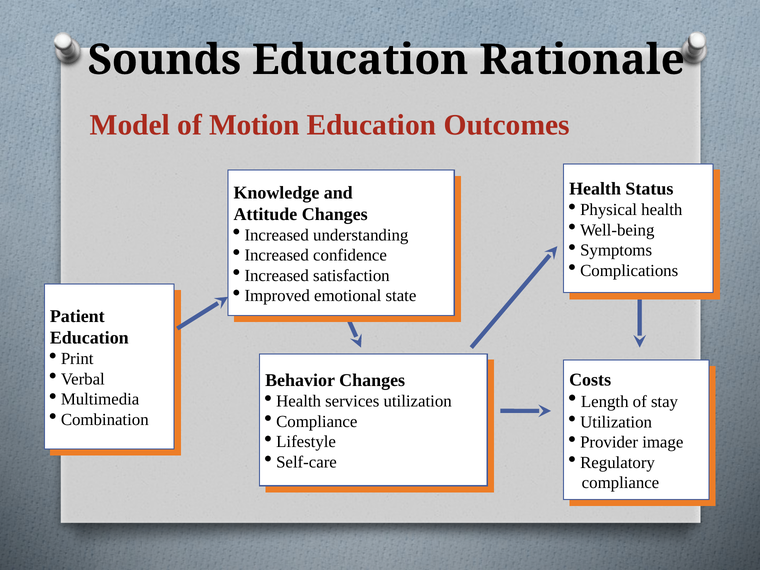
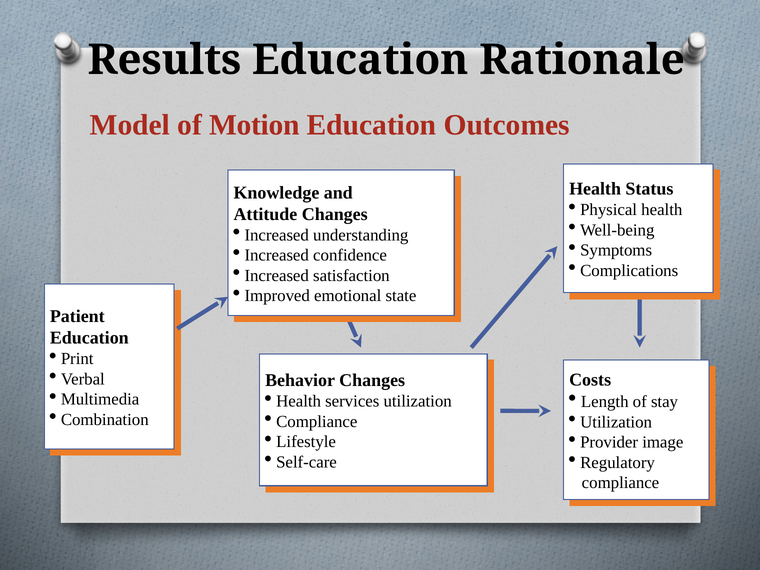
Sounds: Sounds -> Results (164, 60)
